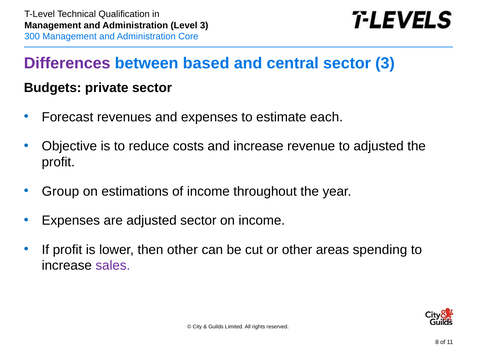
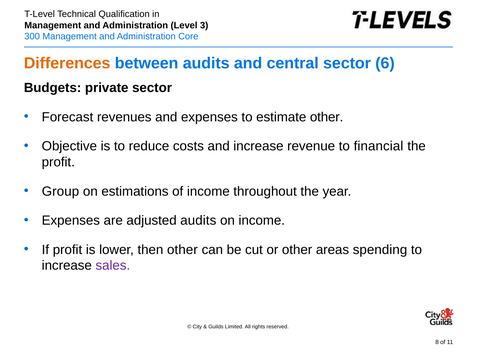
Differences colour: purple -> orange (67, 63)
between based: based -> audits (206, 63)
sector 3: 3 -> 6 (385, 63)
estimate each: each -> other (327, 117)
to adjusted: adjusted -> financial (379, 146)
adjusted sector: sector -> audits (198, 220)
